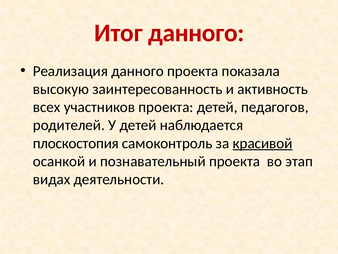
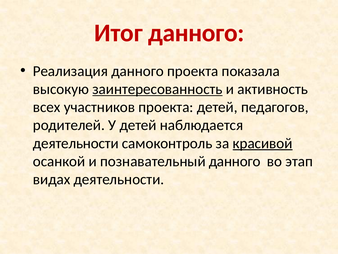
заинтересованность underline: none -> present (157, 89)
плоскостопия: плоскостопия -> деятельности (76, 143)
познавательный проекта: проекта -> данного (235, 161)
